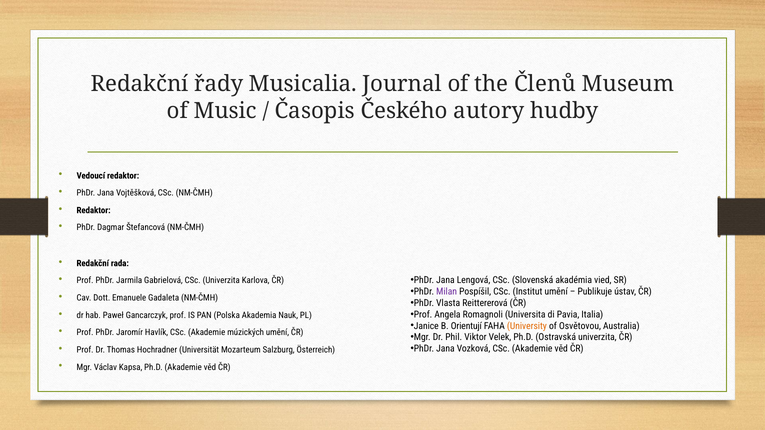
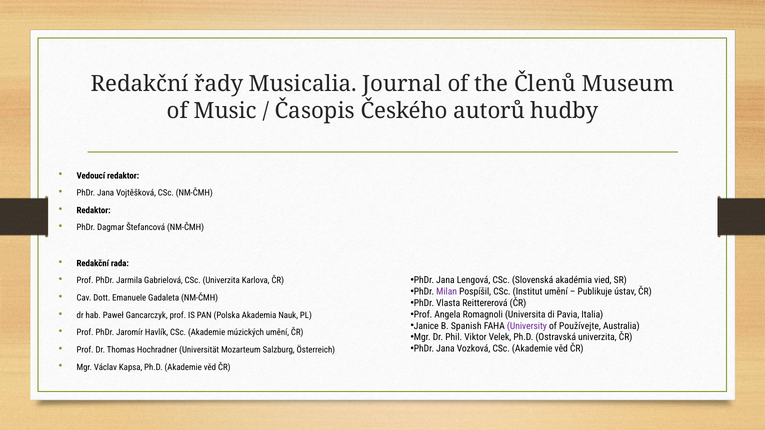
autory: autory -> autorů (489, 111)
Orientují: Orientují -> Spanish (466, 326)
University colour: orange -> purple (527, 326)
Osvětovou: Osvětovou -> Používejte (580, 326)
